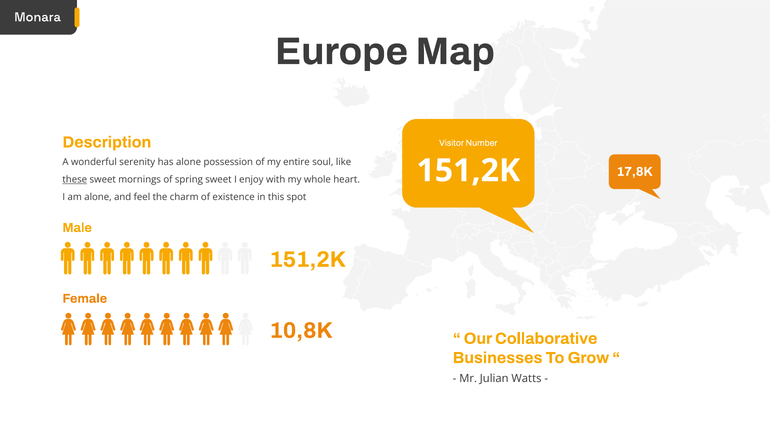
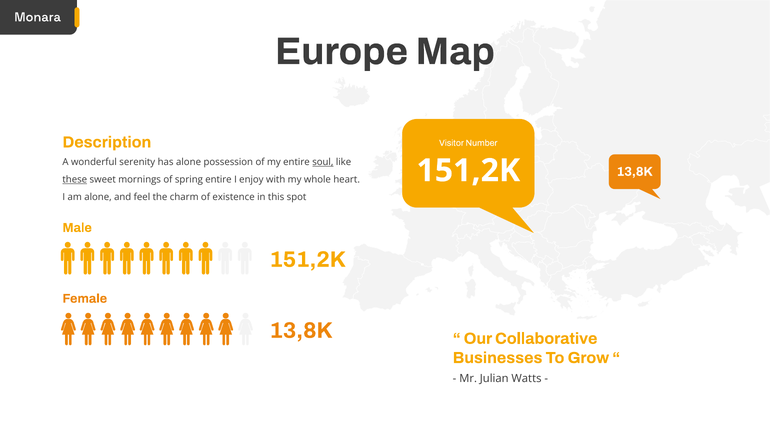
soul underline: none -> present (323, 162)
17,8K: 17,8K -> 13,8K (635, 172)
spring sweet: sweet -> entire (218, 180)
10,8K: 10,8K -> 13,8K (301, 330)
